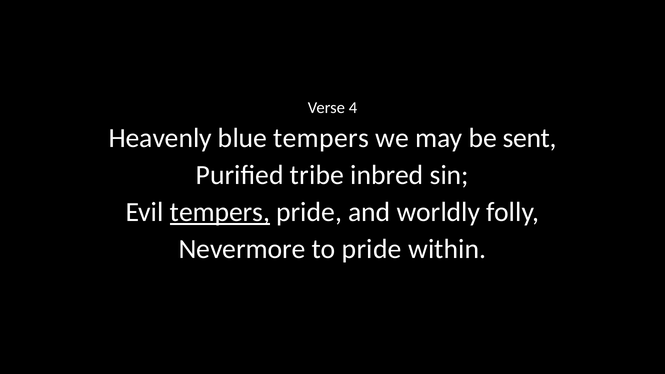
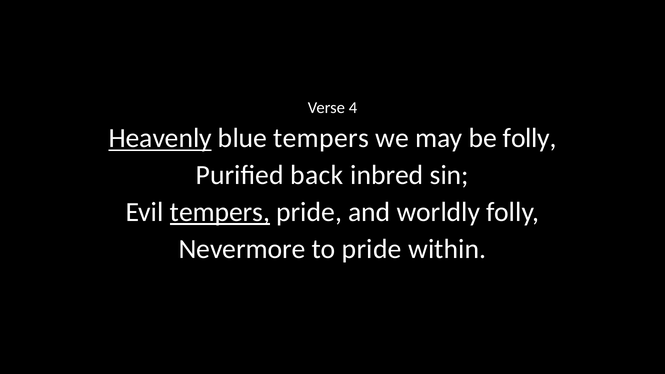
Heavenly underline: none -> present (160, 138)
be sent: sent -> folly (530, 138)
tribe: tribe -> back (317, 175)
